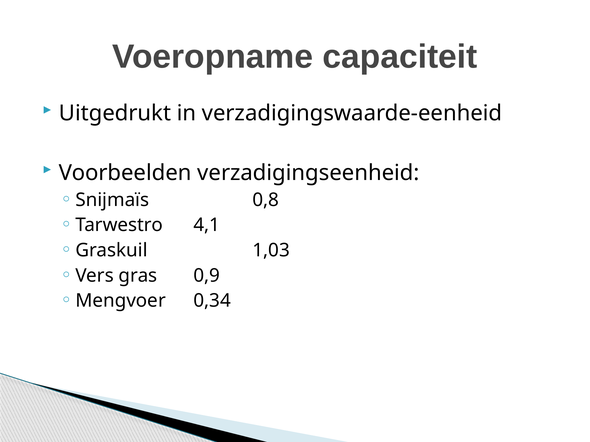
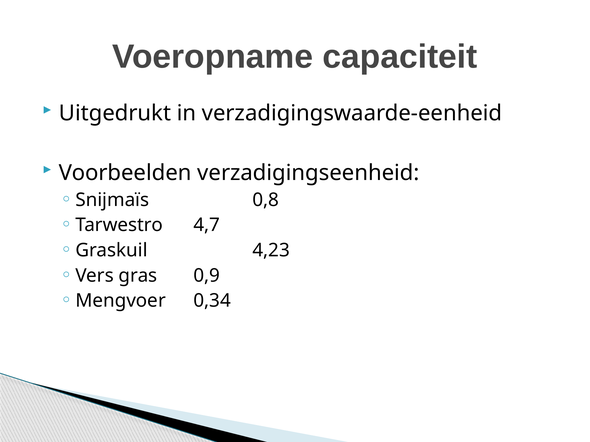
4,1: 4,1 -> 4,7 (207, 225)
1,03: 1,03 -> 4,23 (271, 251)
